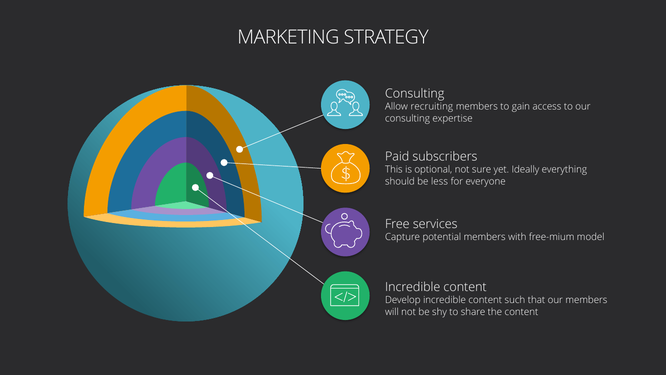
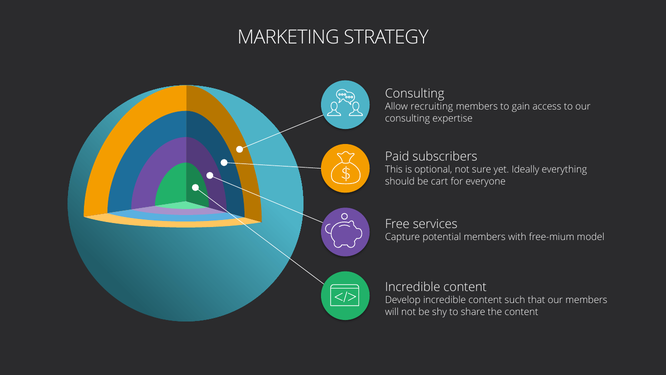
less: less -> cart (439, 181)
